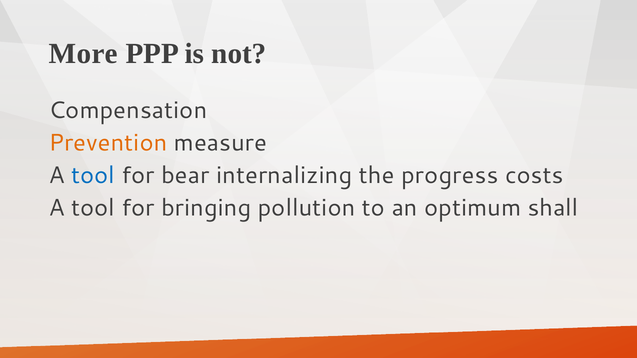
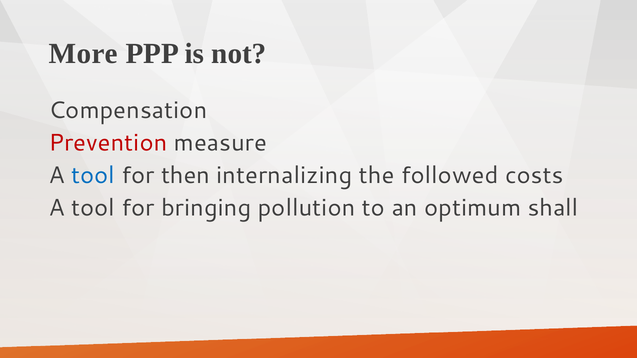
Prevention colour: orange -> red (108, 143)
bear: bear -> then (186, 175)
progress: progress -> followed (450, 175)
